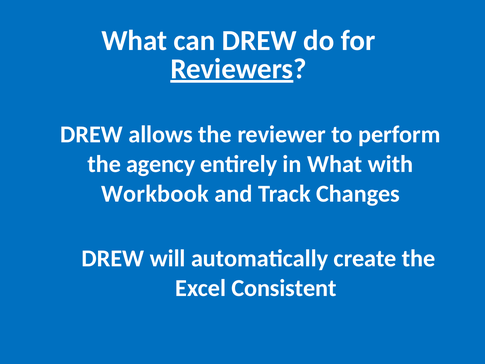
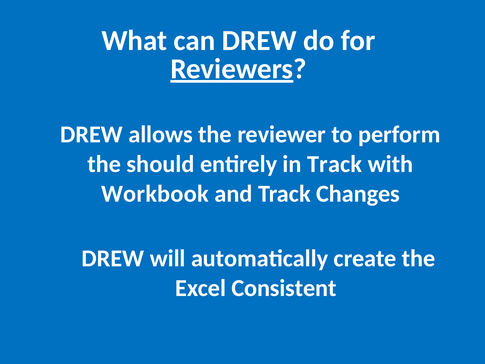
agency: agency -> should (161, 164)
in What: What -> Track (335, 164)
